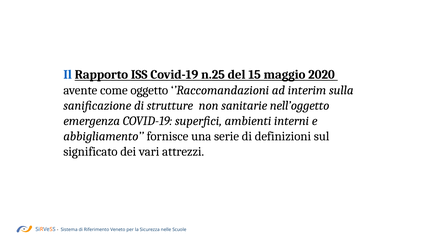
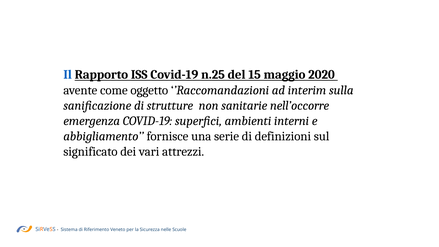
nell’oggetto: nell’oggetto -> nell’occorre (300, 105)
